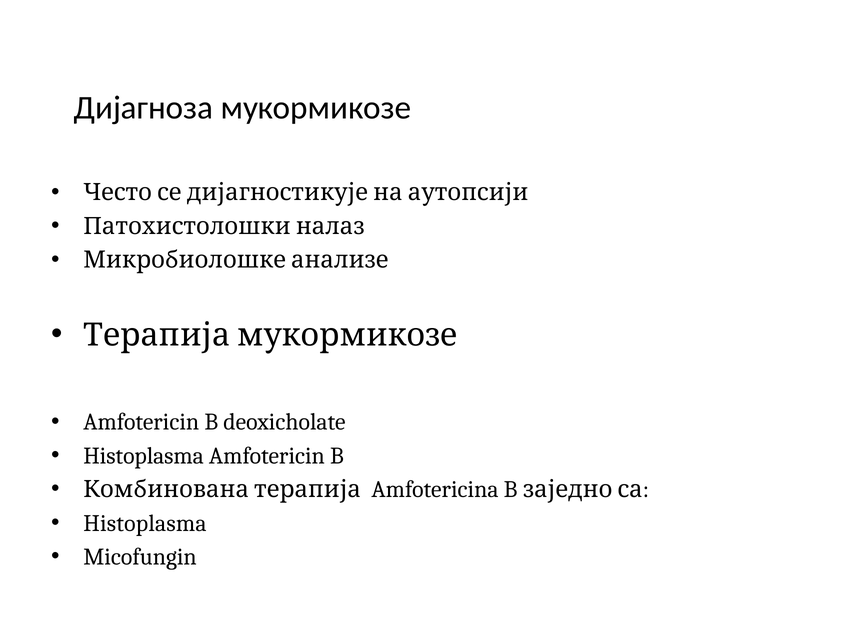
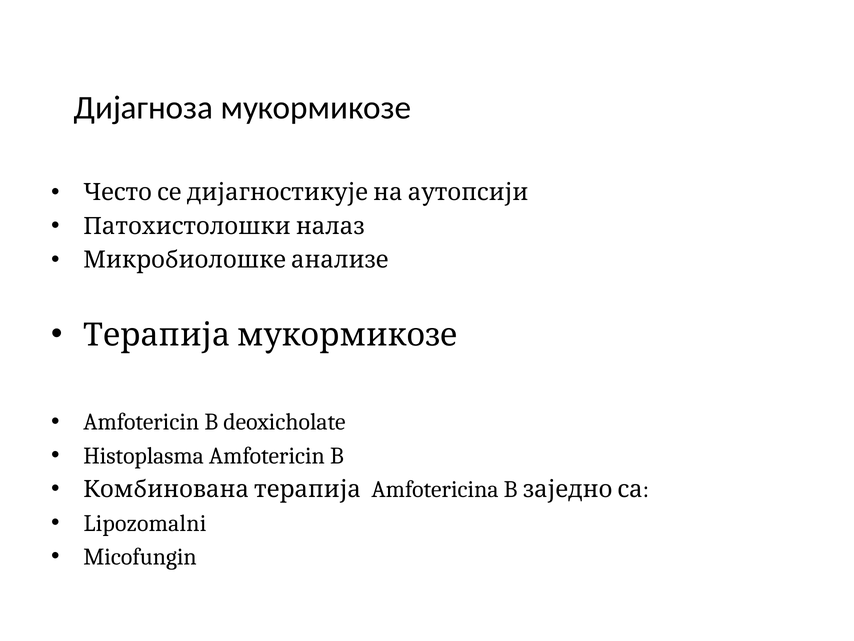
Histoplasma: Histoplasma -> Lipozomalni (145, 523)
